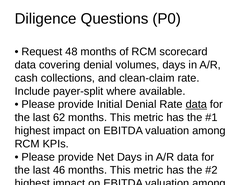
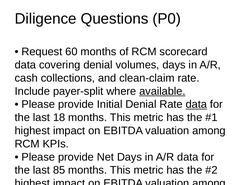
48: 48 -> 60 (71, 52)
available underline: none -> present (162, 91)
62: 62 -> 18 (59, 117)
46: 46 -> 85 (59, 170)
